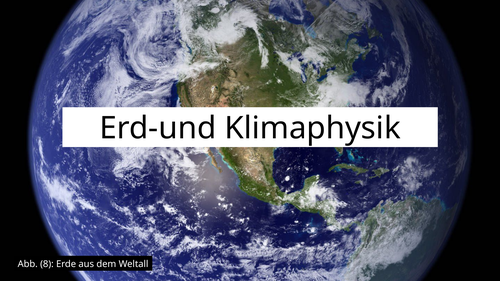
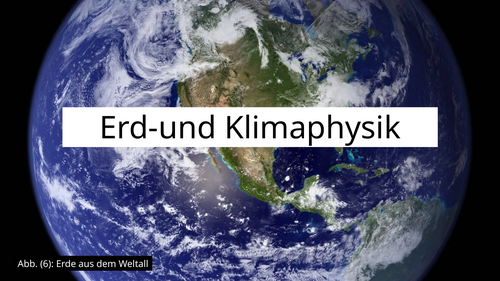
8: 8 -> 6 (47, 264)
